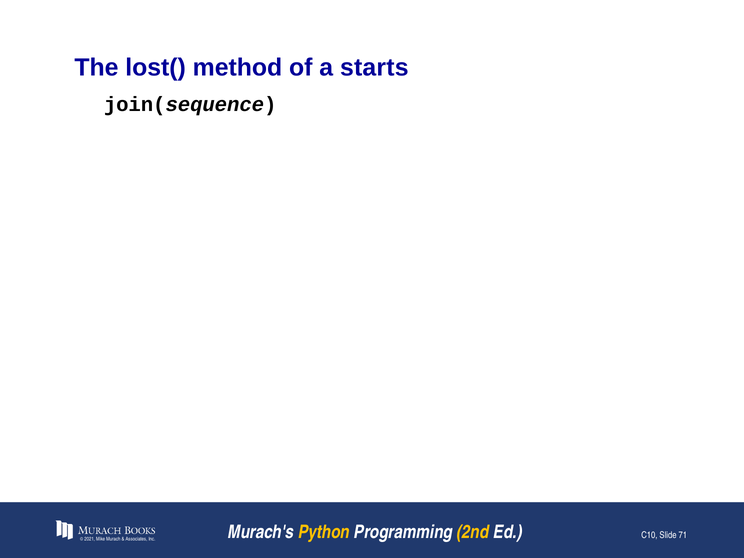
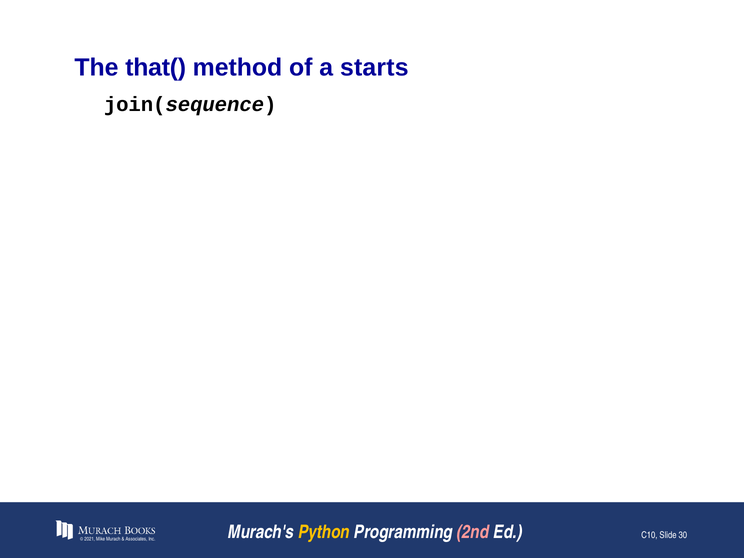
lost(: lost( -> that( (156, 68)
2nd colour: yellow -> pink (473, 532)
71: 71 -> 30 (683, 535)
